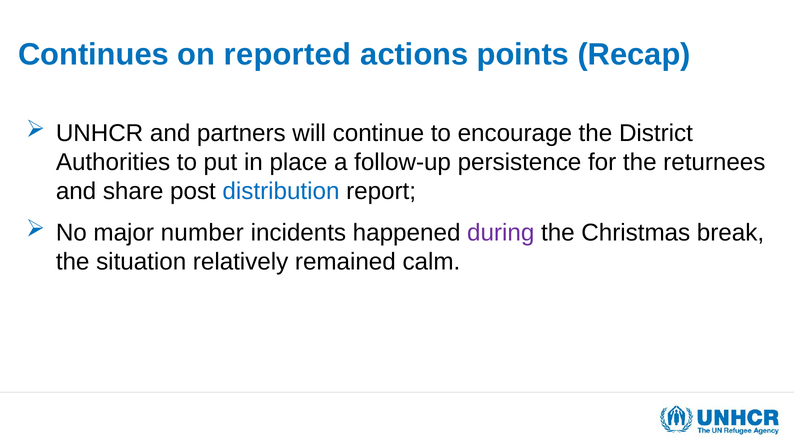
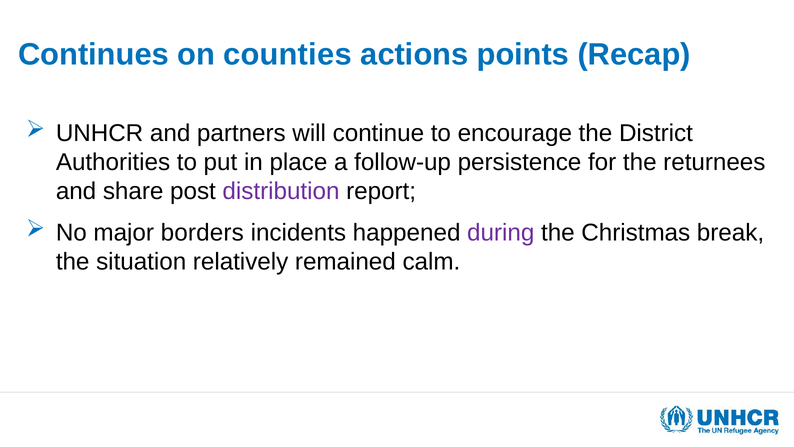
reported: reported -> counties (288, 55)
distribution colour: blue -> purple (281, 191)
number: number -> borders (202, 233)
